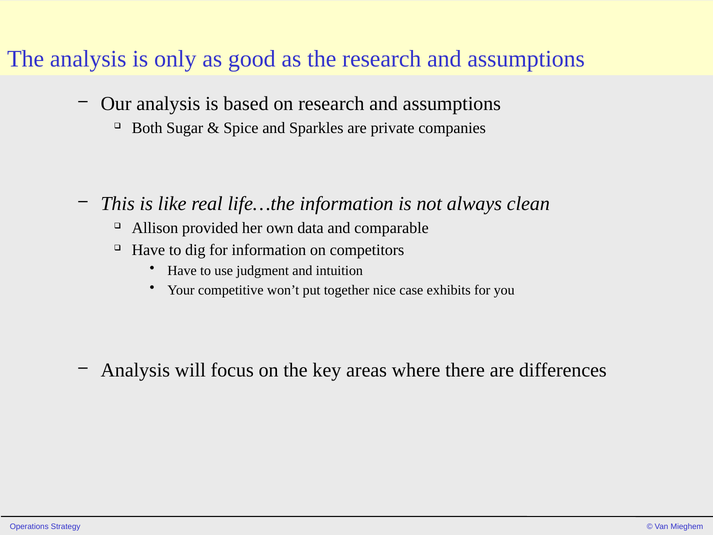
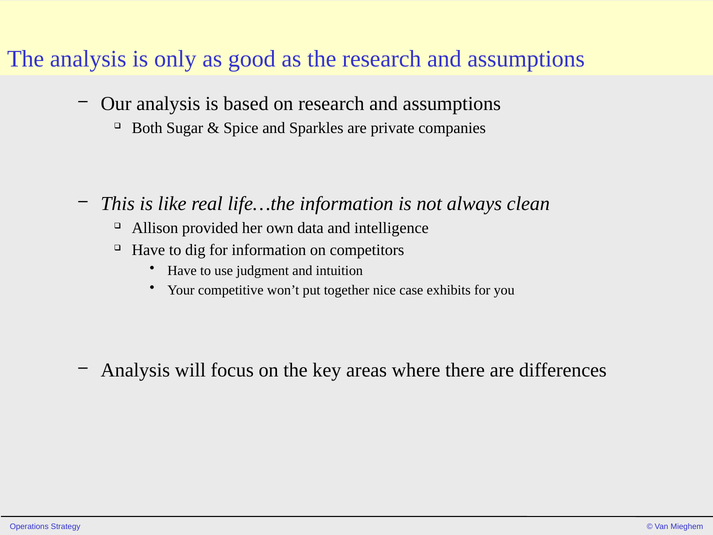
comparable: comparable -> intelligence (392, 228)
